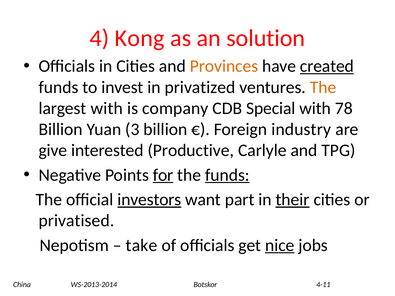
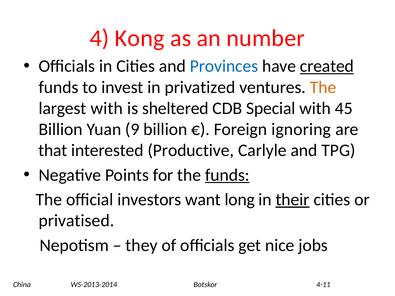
solution: solution -> number (266, 38)
Provinces colour: orange -> blue (224, 66)
company: company -> sheltered (175, 108)
78: 78 -> 45 (344, 108)
3: 3 -> 9 (132, 129)
industry: industry -> ignoring (301, 129)
give: give -> that (53, 151)
for underline: present -> none (163, 175)
investors underline: present -> none (149, 200)
part: part -> long (240, 200)
take: take -> they (142, 245)
nice underline: present -> none (280, 245)
